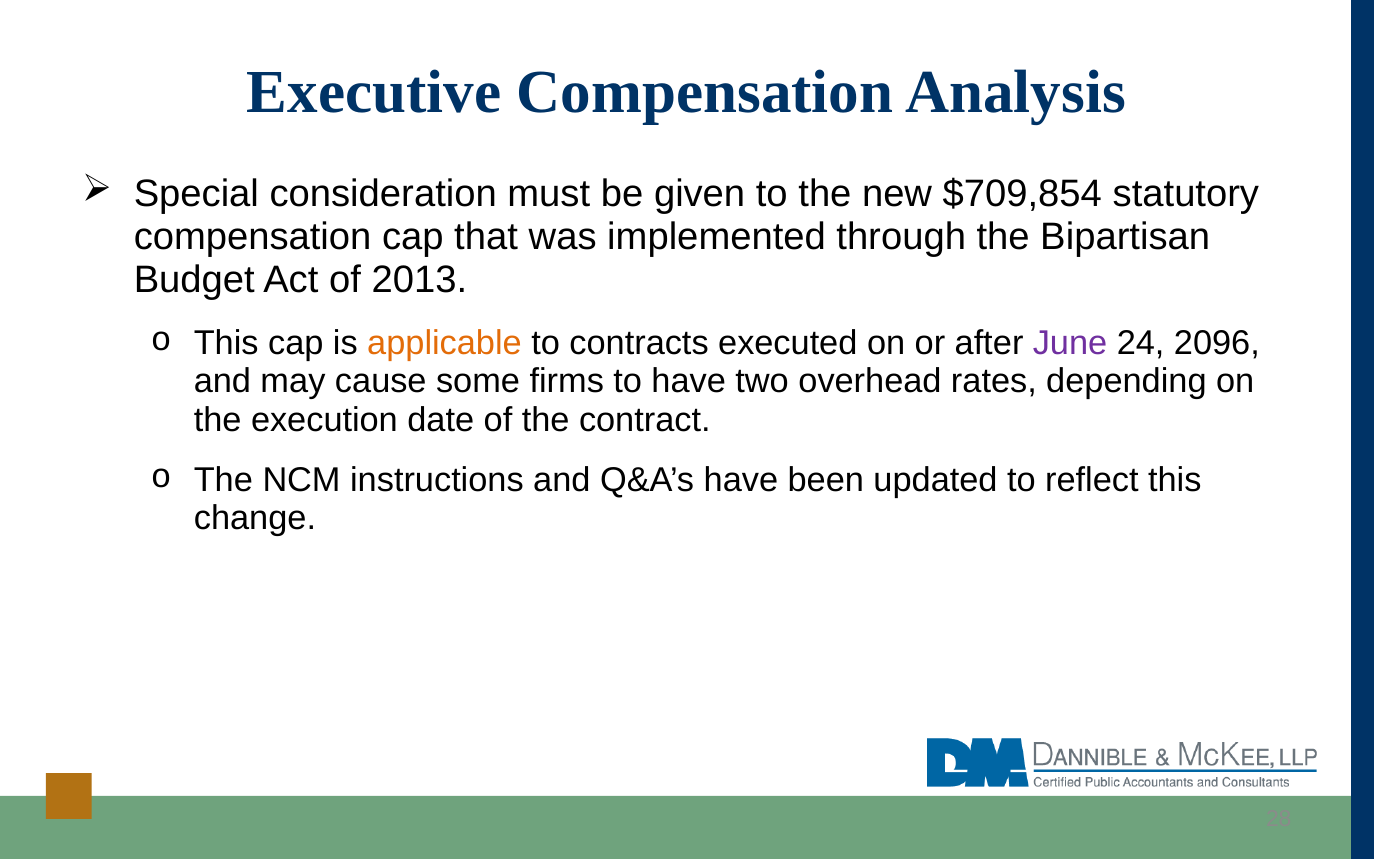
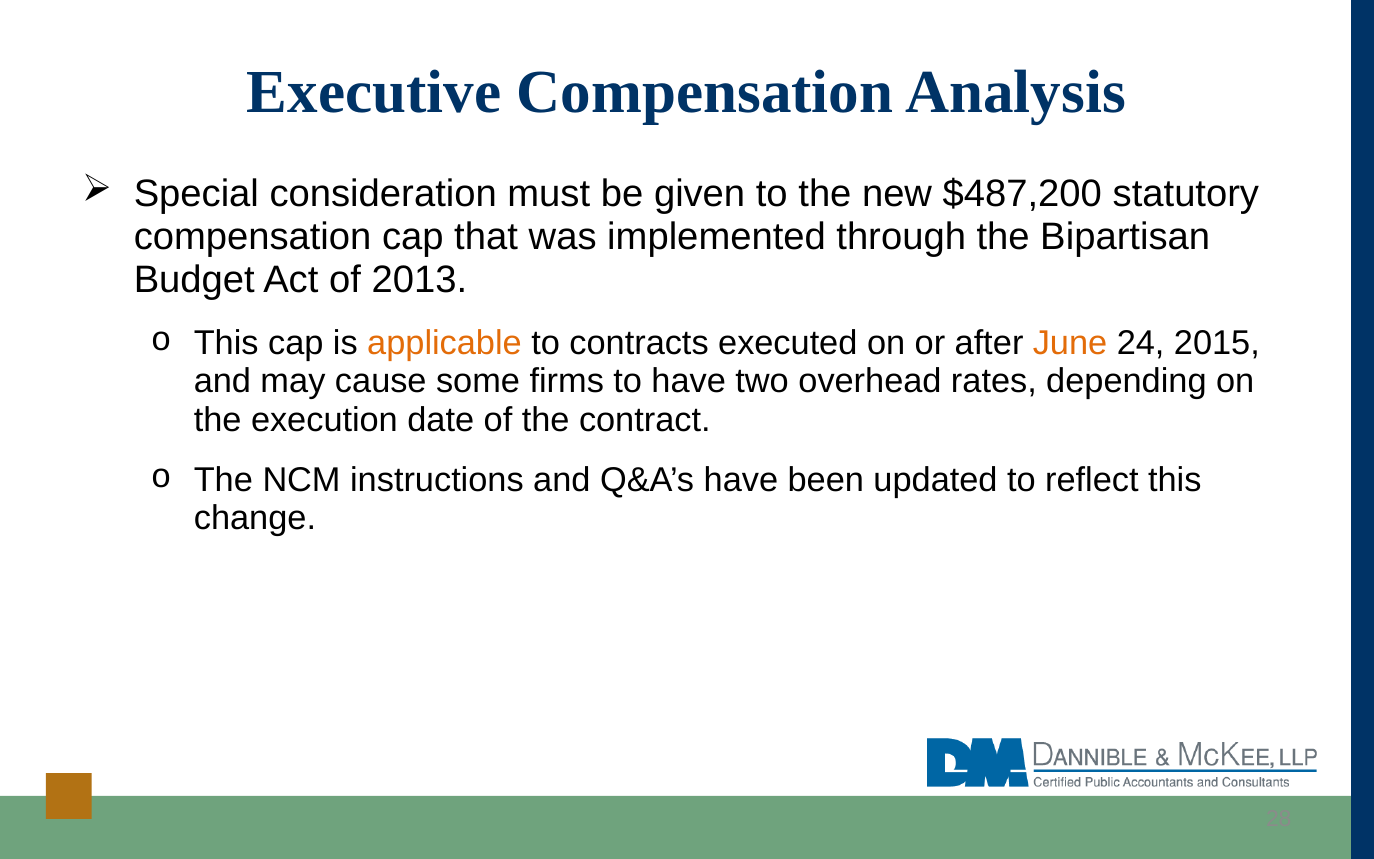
$709,854: $709,854 -> $487,200 (1022, 194)
June colour: purple -> orange (1070, 343)
2096: 2096 -> 2015 (1217, 343)
